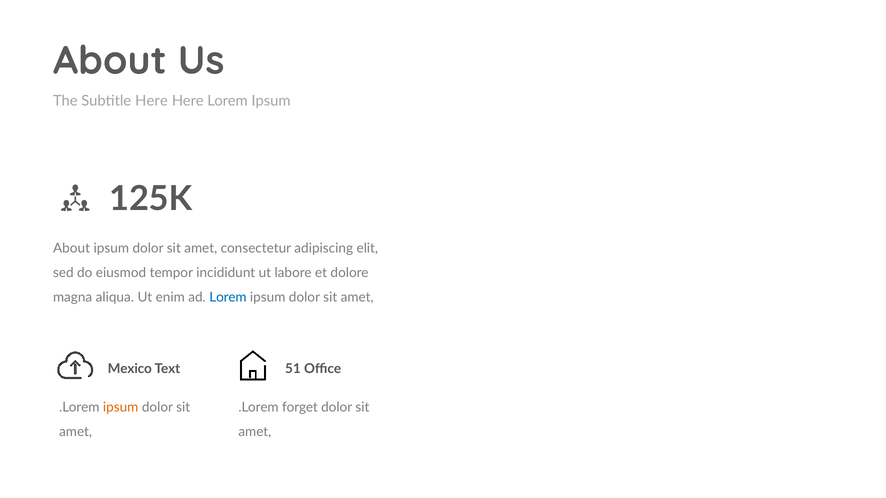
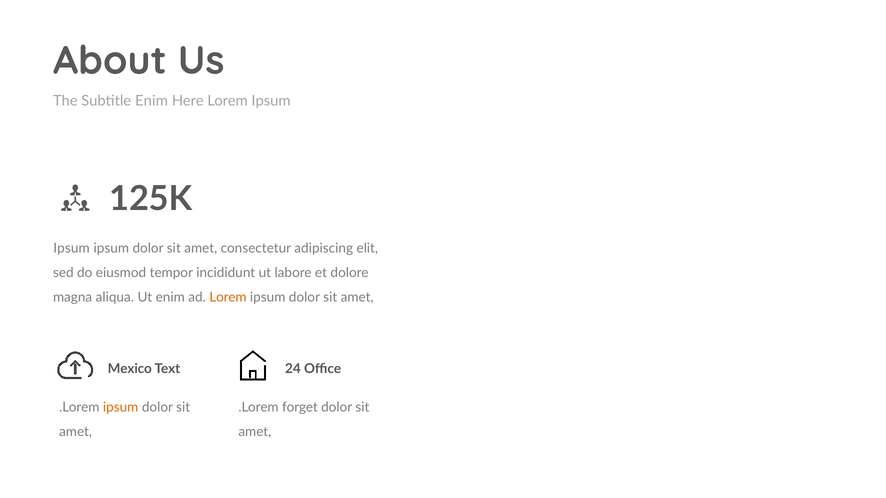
Subtitle Here: Here -> Enim (151, 101)
About: About -> Ipsum (71, 249)
Lorem colour: blue -> orange (228, 297)
51: 51 -> 24 (293, 369)
